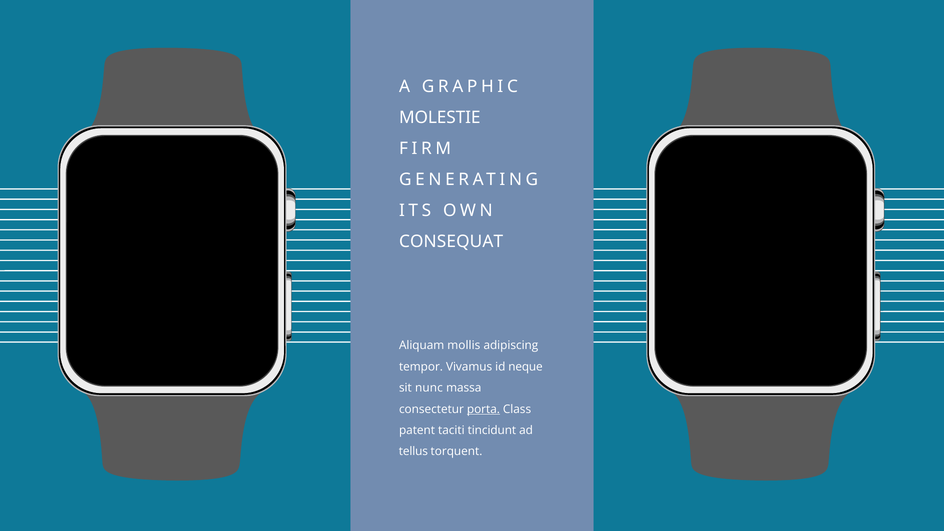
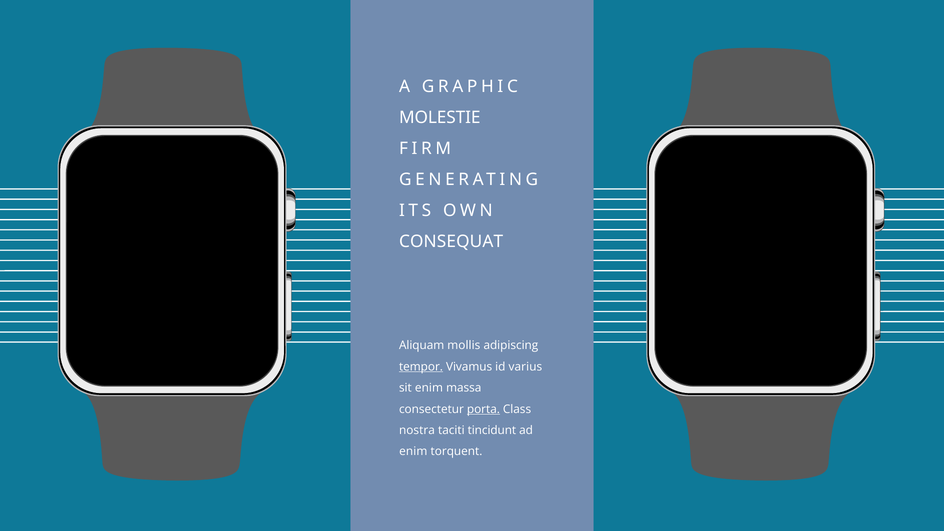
tempor underline: none -> present (421, 367)
neque: neque -> varius (525, 367)
sit nunc: nunc -> enim (429, 388)
patent: patent -> nostra (417, 430)
tellus: tellus -> enim (413, 452)
